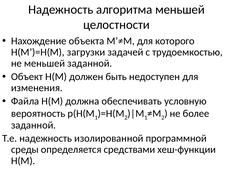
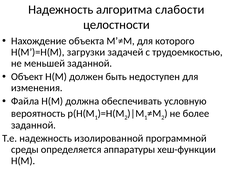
алгоритма меньшей: меньшей -> слабости (180, 10)
средствами: средствами -> аппаратуры (129, 149)
